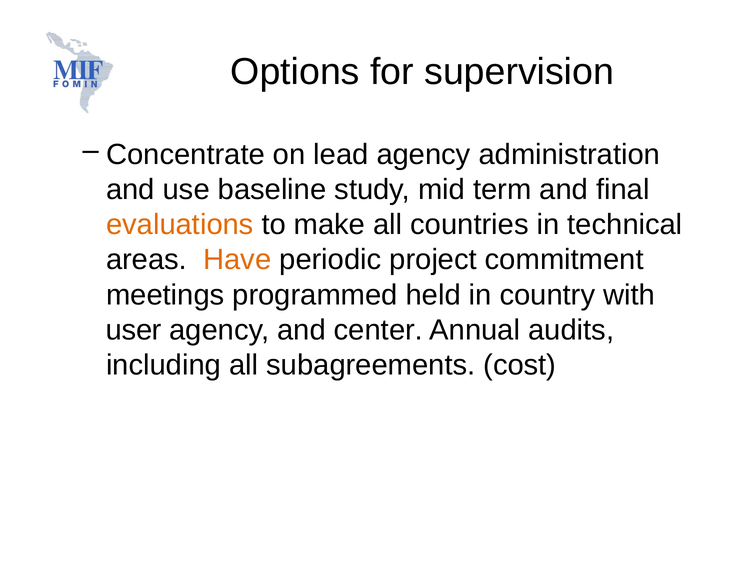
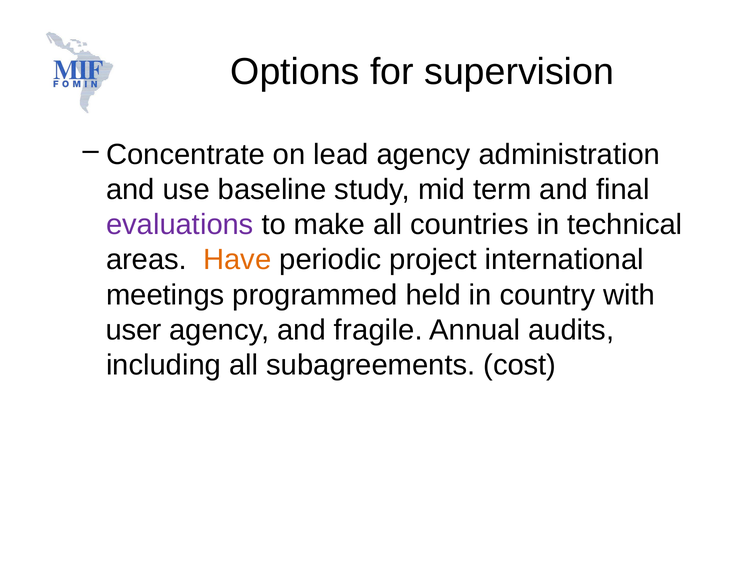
evaluations colour: orange -> purple (180, 225)
commitment: commitment -> international (564, 260)
center: center -> fragile (378, 330)
